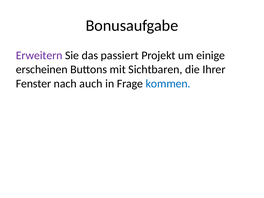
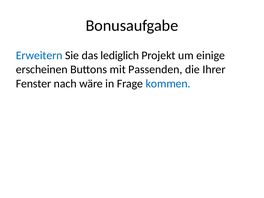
Erweitern colour: purple -> blue (39, 55)
passiert: passiert -> lediglich (120, 55)
Sichtbaren: Sichtbaren -> Passenden (155, 69)
auch: auch -> wäre (91, 84)
